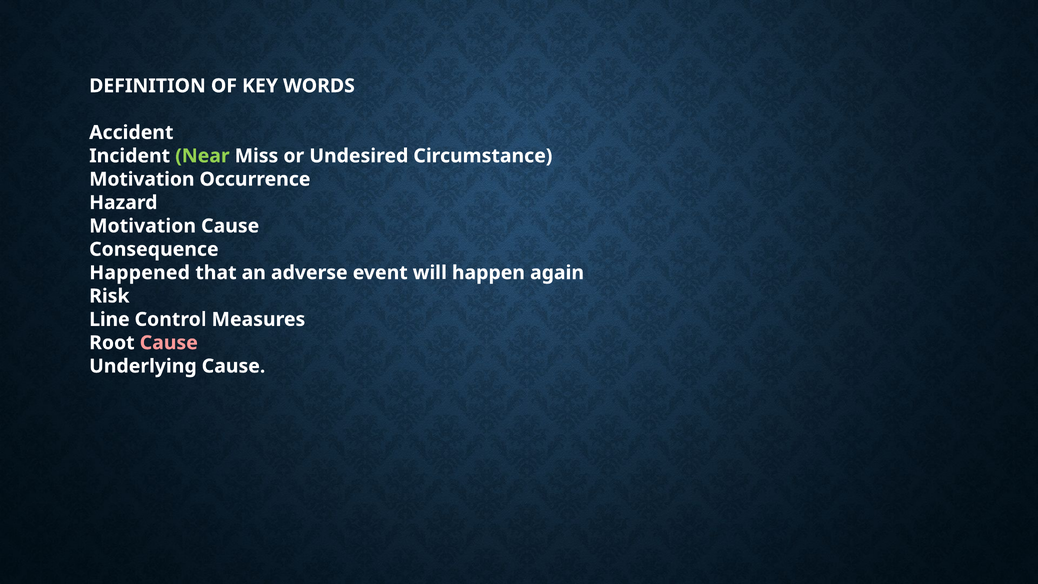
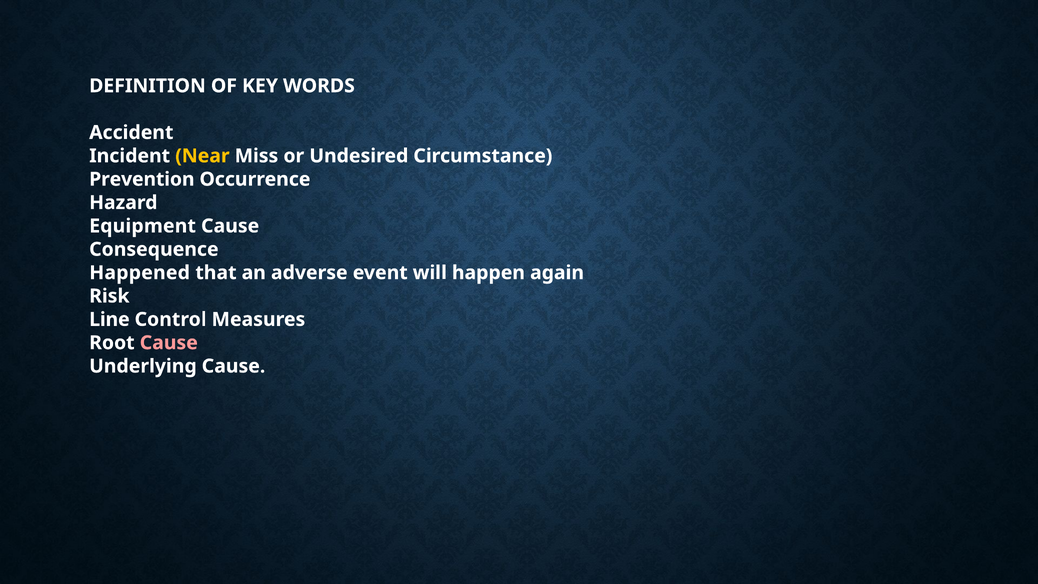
Near colour: light green -> yellow (202, 156)
Motivation: Motivation -> Prevention (142, 179)
Motivation: Motivation -> Equipment (143, 226)
